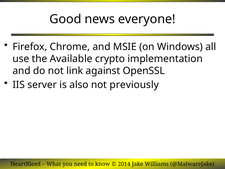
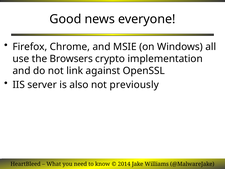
Available: Available -> Browsers (71, 59)
